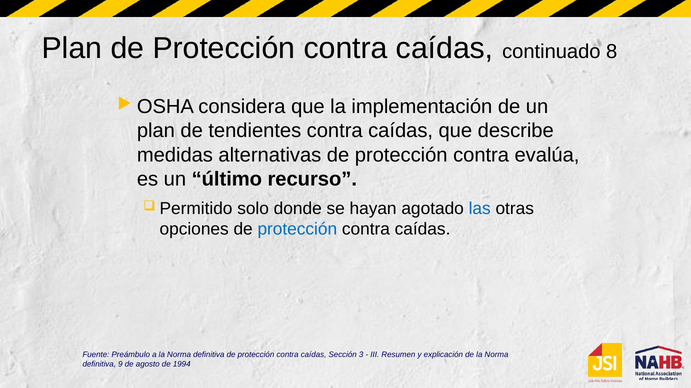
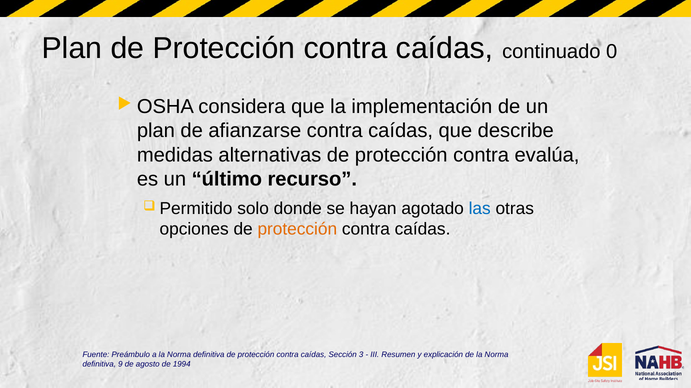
8: 8 -> 0 (612, 52)
tendientes: tendientes -> afianzarse (255, 131)
protección colour: blue -> orange (297, 230)
